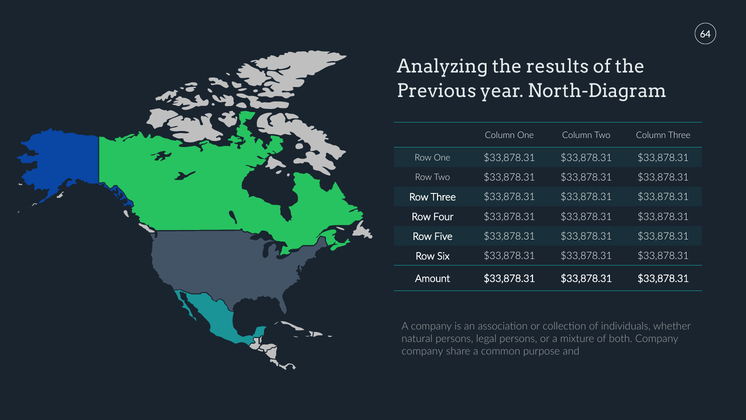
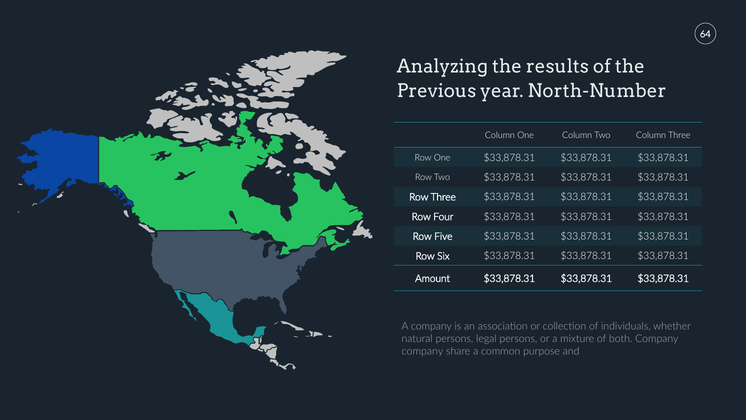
North-Diagram: North-Diagram -> North-Number (597, 91)
